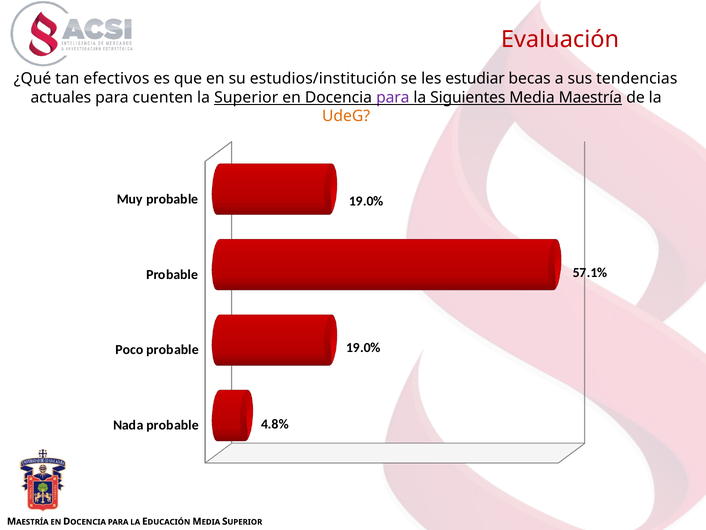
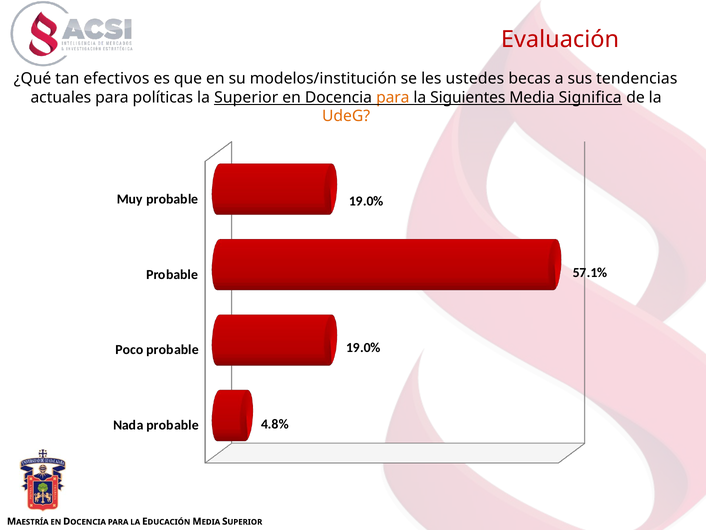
estudios/institución: estudios/institución -> modelos/institución (323, 79)
estudiar: estudiar -> ustedes (475, 79)
cuenten: cuenten -> políticas (163, 97)
para colour: purple -> orange (393, 97)
Media Maestría: Maestría -> Significa (590, 97)
